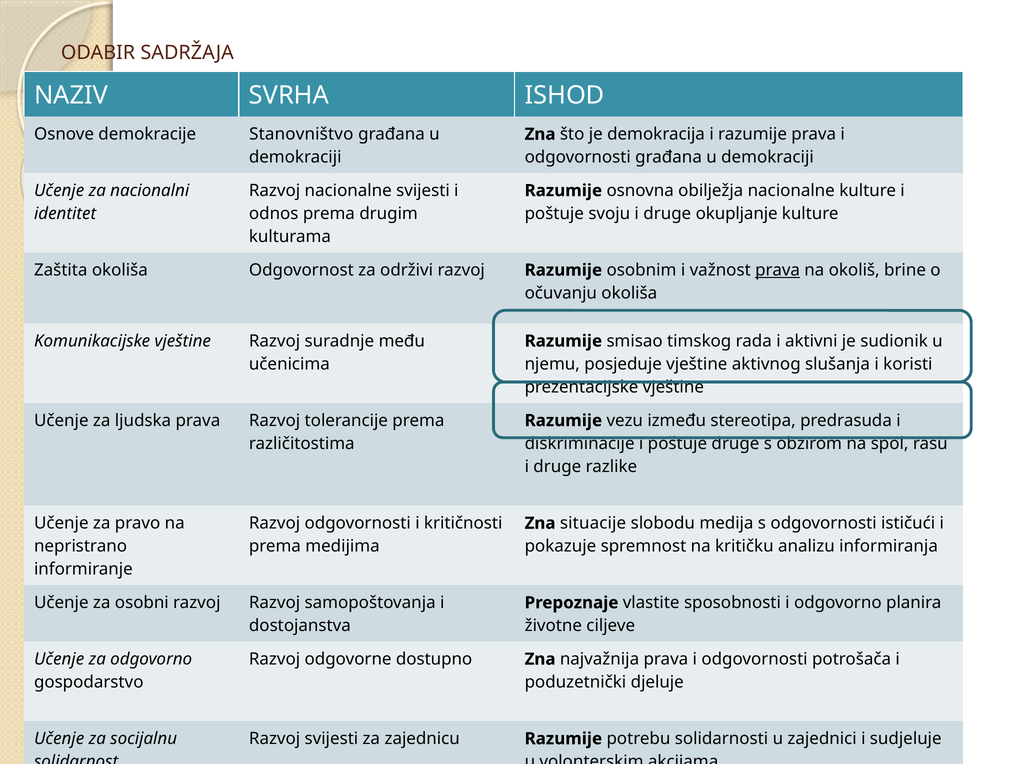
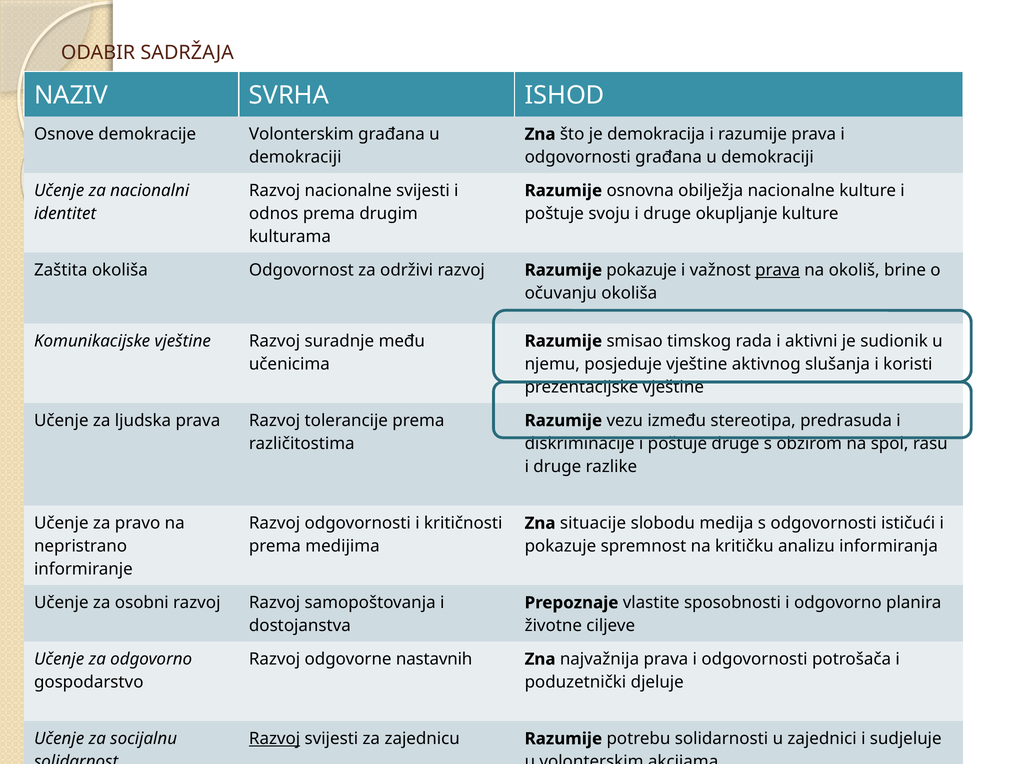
demokracije Stanovništvo: Stanovništvo -> Volonterskim (301, 134)
Razumije osobnim: osobnim -> pokazuje (642, 270)
dostupno: dostupno -> nastavnih (434, 659)
Razvoj underline: none -> present (275, 739)
